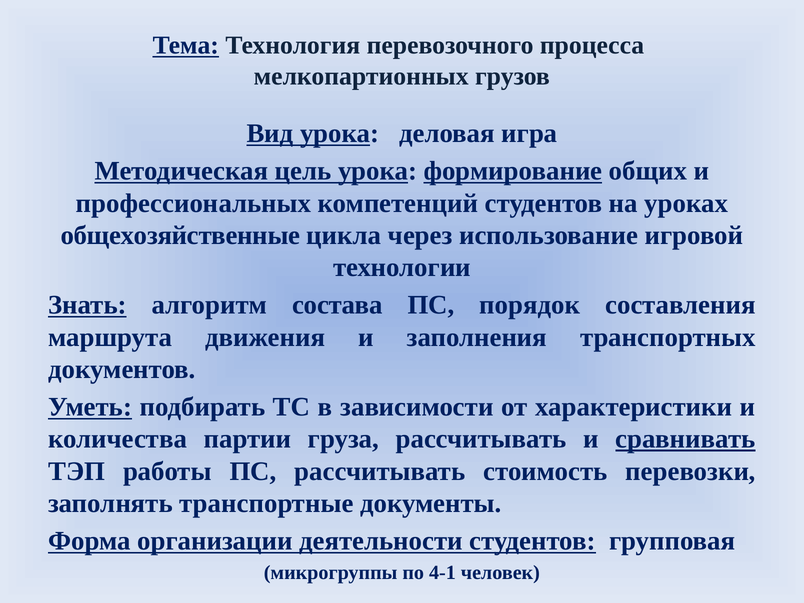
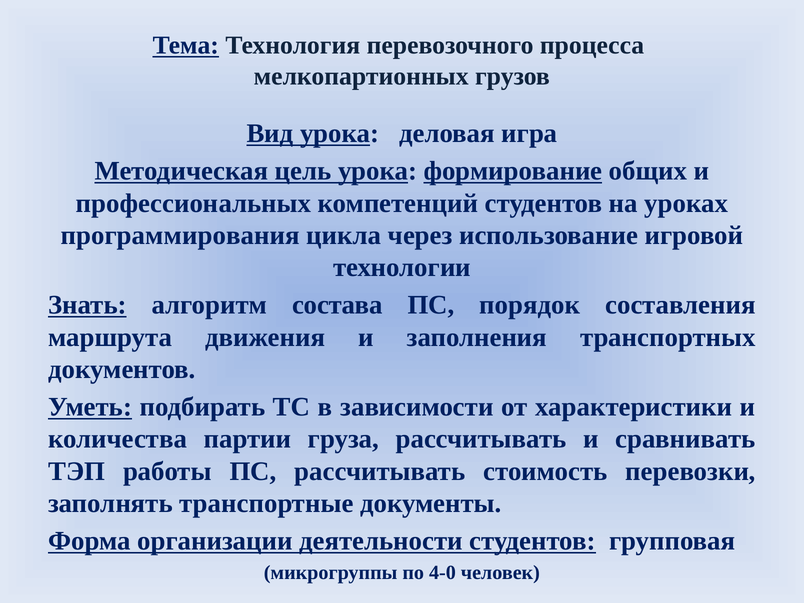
общехозяйственные: общехозяйственные -> программирования (180, 235)
сравнивать underline: present -> none (686, 439)
4-1: 4-1 -> 4-0 (442, 573)
